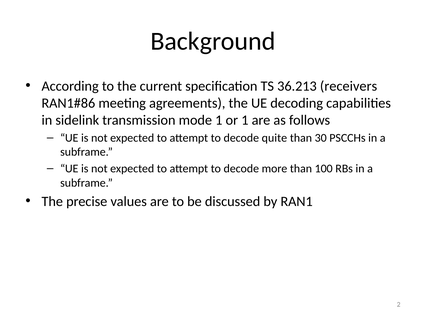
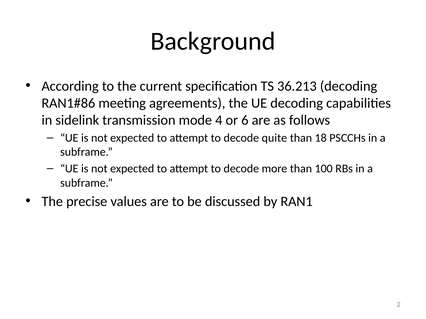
36.213 receivers: receivers -> decoding (349, 86)
mode 1: 1 -> 4 (219, 120)
or 1: 1 -> 6 (245, 120)
30: 30 -> 18 (321, 138)
